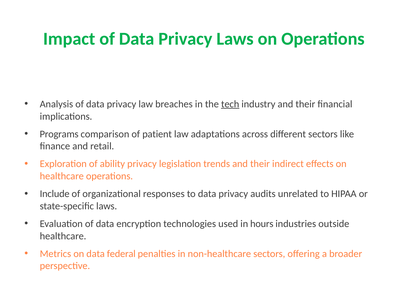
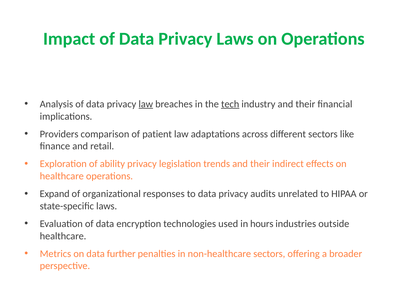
law underline: none -> present (146, 104)
Programs: Programs -> Providers (59, 134)
Include: Include -> Expand (55, 194)
federal: federal -> further (121, 254)
